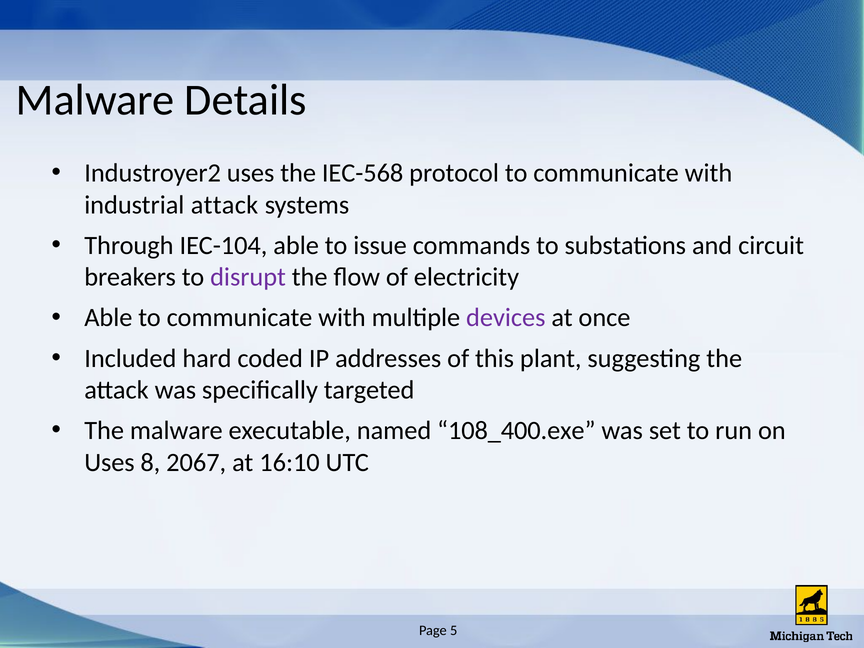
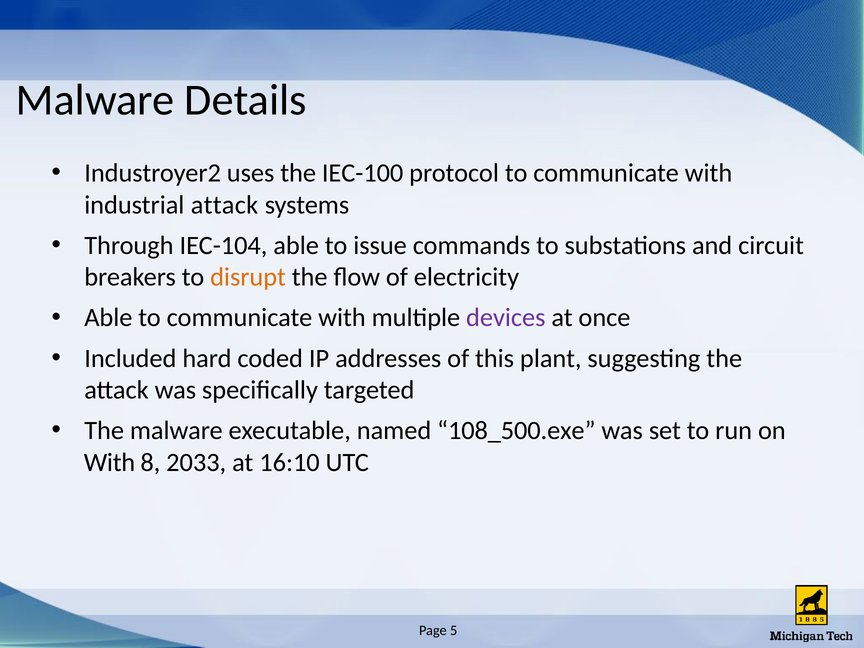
IEC-568: IEC-568 -> IEC-100 (363, 173)
disrupt colour: purple -> orange (248, 277)
108_400.exe: 108_400.exe -> 108_500.exe (516, 431)
Uses: Uses -> With (109, 462)
2067: 2067 -> 2033 (196, 462)
